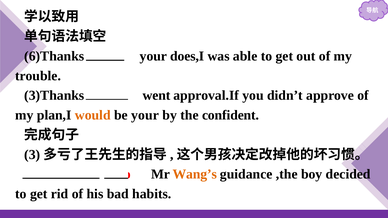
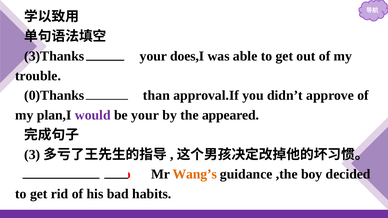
6)Thanks: 6)Thanks -> 3)Thanks (54, 56)
3)Thanks: 3)Thanks -> 0)Thanks (54, 96)
went: went -> than (156, 96)
would colour: orange -> purple (93, 115)
confident: confident -> appeared (231, 115)
